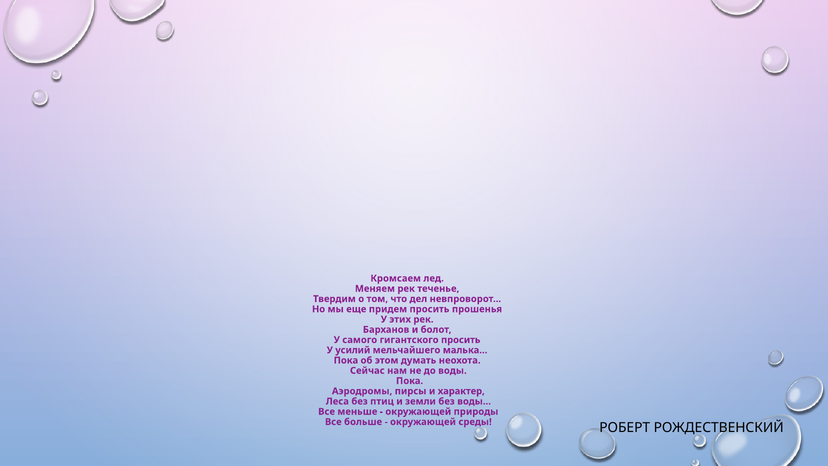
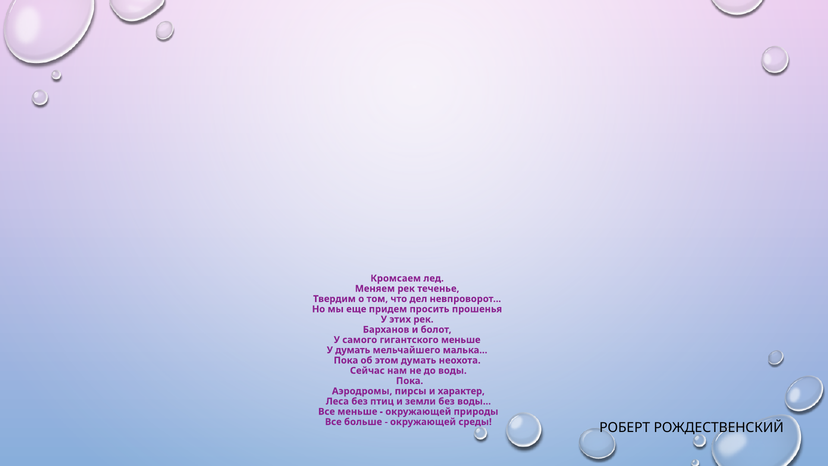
гигантского просить: просить -> меньше (461, 340)
У усилий: усилий -> думать (353, 350)
